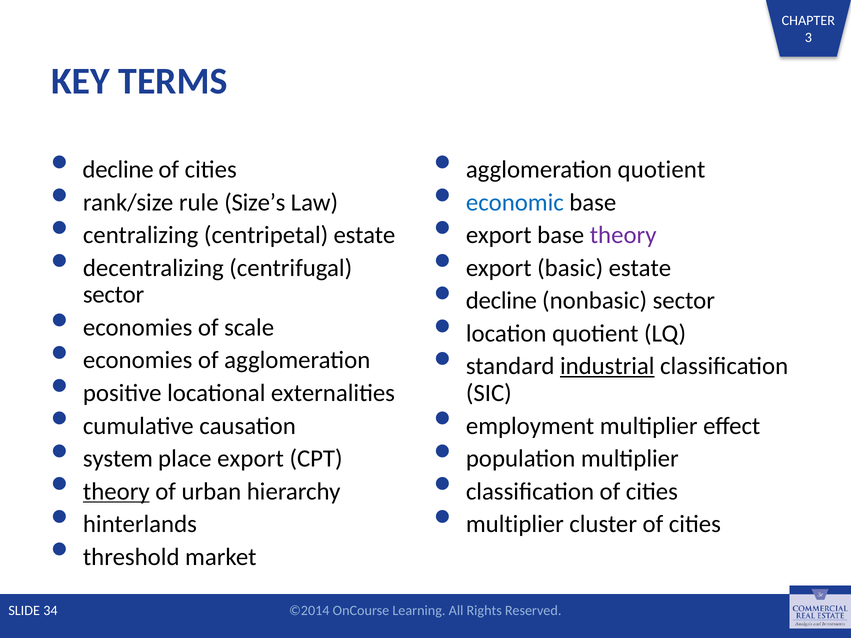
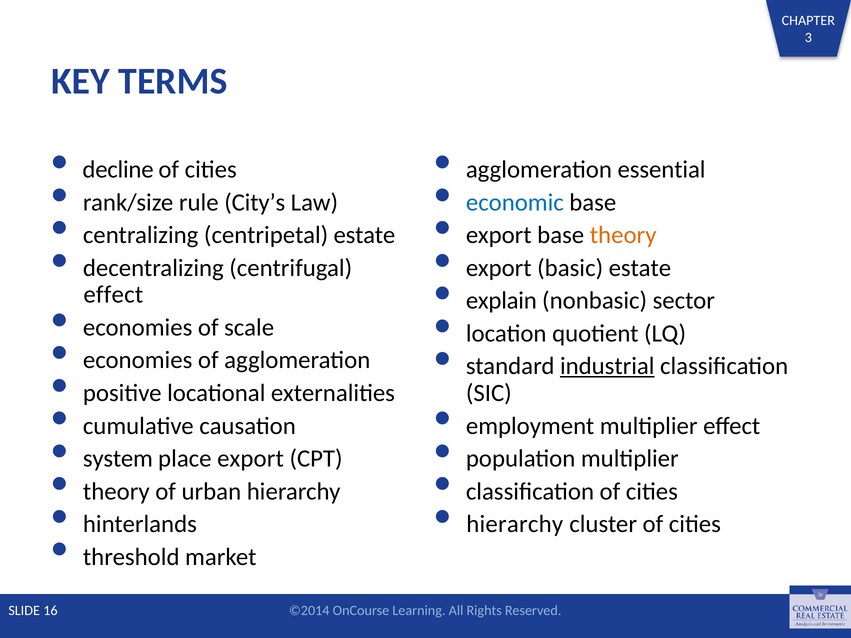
agglomeration quotient: quotient -> essential (662, 170)
Size’s: Size’s -> City’s (255, 203)
theory colour: purple -> orange (623, 235)
sector: sector -> effect (113, 295)
decline: decline -> explain (501, 301)
theory underline: present -> none (116, 492)
multiplier: multiplier -> hierarchy (515, 524)
34: 34 -> 16 (50, 611)
